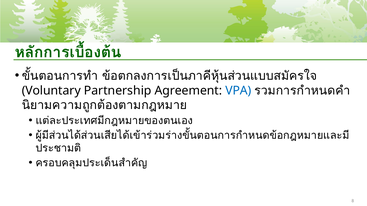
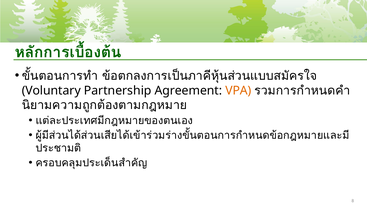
VPA colour: blue -> orange (238, 91)
